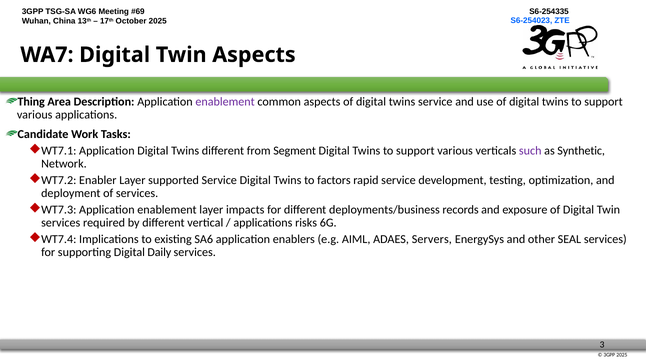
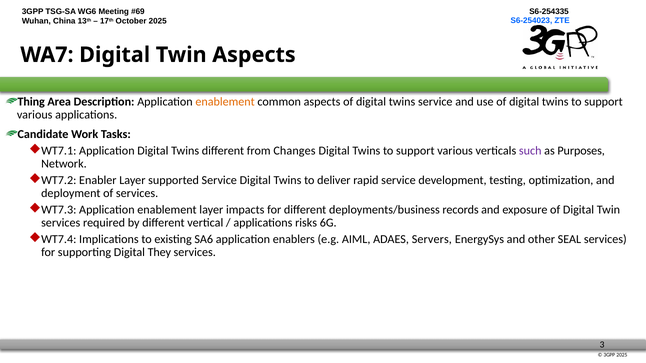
enablement colour: purple -> orange (225, 102)
Segment: Segment -> Changes (294, 151)
Synthetic: Synthetic -> Purposes (581, 151)
factors: factors -> deliver (334, 180)
Daily: Daily -> They (159, 253)
